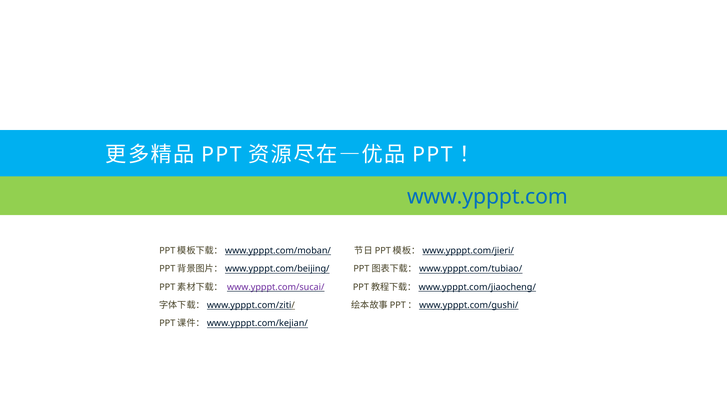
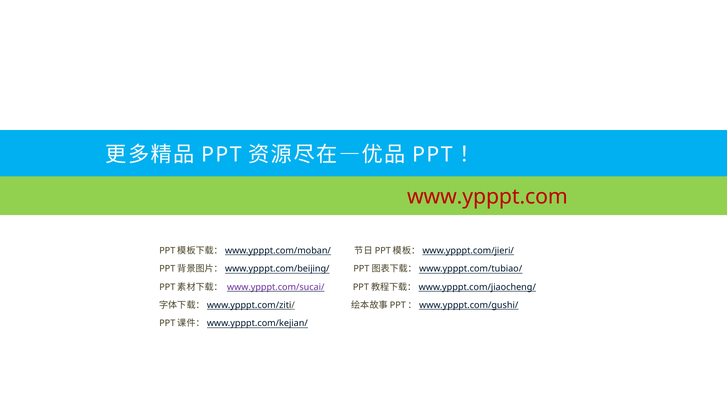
www.ypppt.com colour: blue -> red (487, 197)
